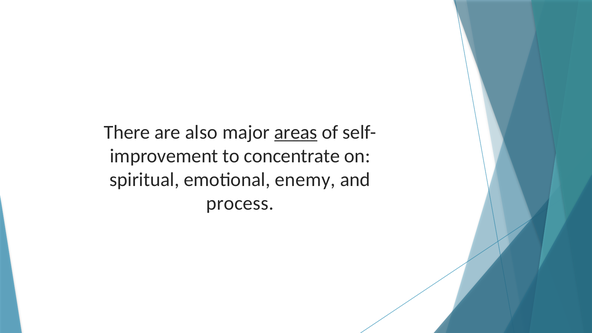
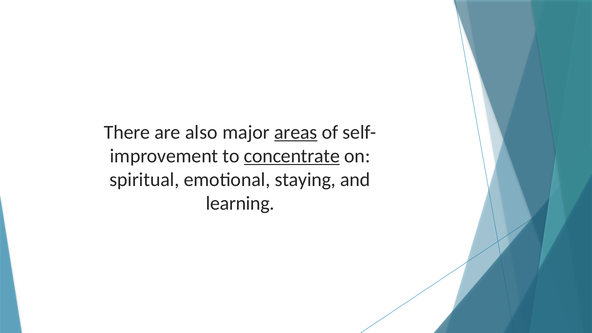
concentrate underline: none -> present (292, 156)
enemy: enemy -> staying (305, 180)
process: process -> learning (240, 203)
